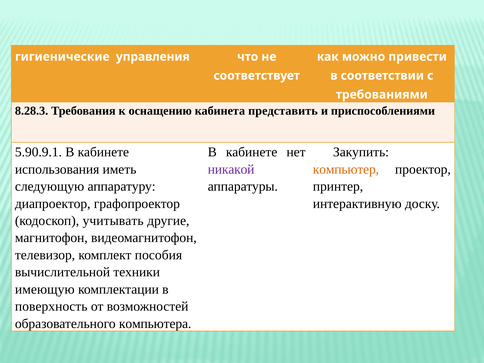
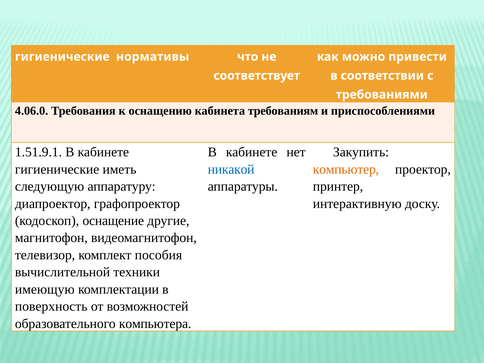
управления: управления -> нормативы (153, 57)
8.28.3: 8.28.3 -> 4.06.0 (32, 111)
представить: представить -> требованиям (283, 111)
5.90.9.1: 5.90.9.1 -> 1.51.9.1 (38, 152)
использования: использования -> гигиенические (57, 169)
никакой colour: purple -> blue (231, 169)
учитывать: учитывать -> оснащение (113, 221)
